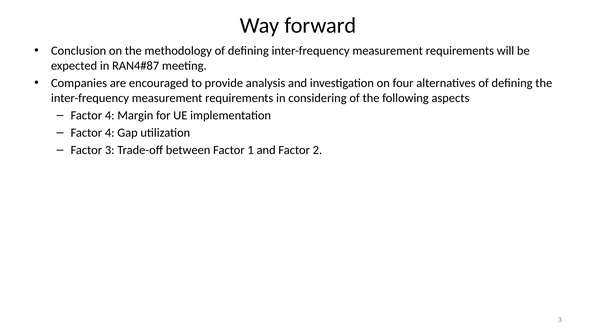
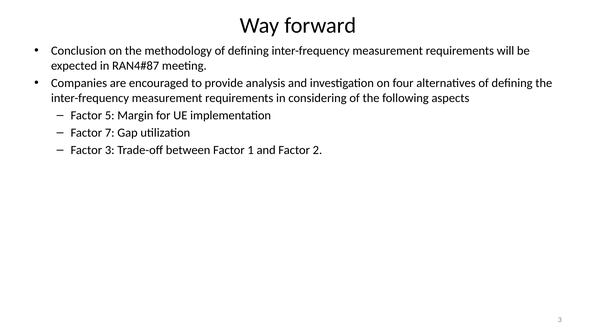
4: 4 -> 5 (110, 115)
4: 4 -> 7 (110, 133)
